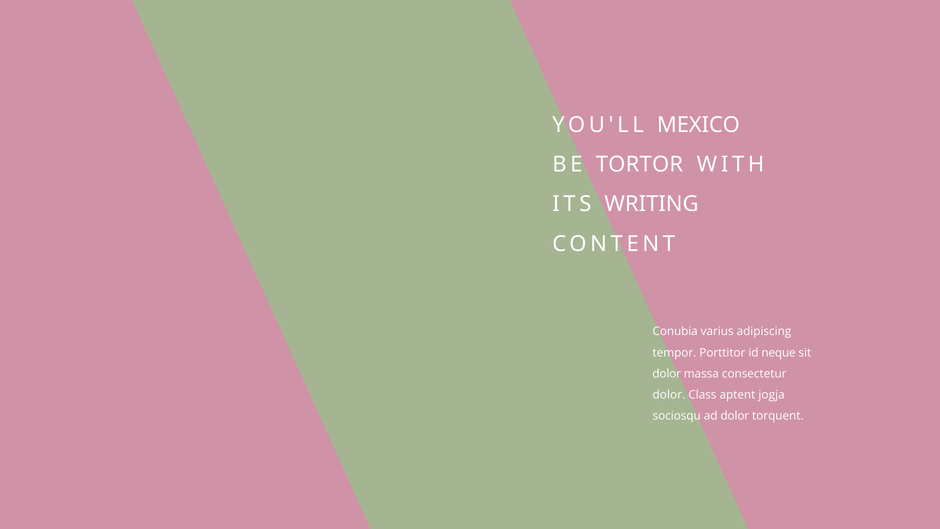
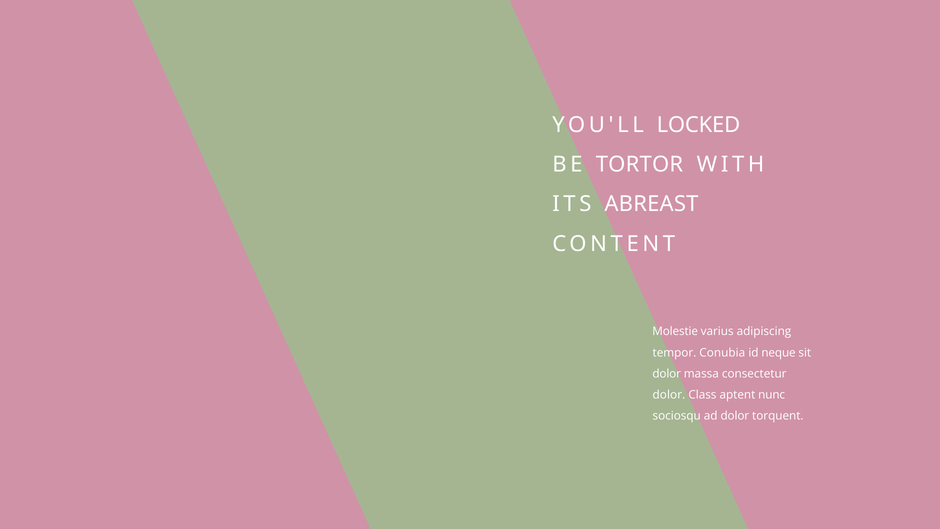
MEXICO: MEXICO -> LOCKED (698, 125)
WRITING: WRITING -> ABREAST (651, 204)
Conubia: Conubia -> Molestie (675, 331)
Porttitor: Porttitor -> Conubia (722, 352)
jogja: jogja -> nunc (772, 395)
